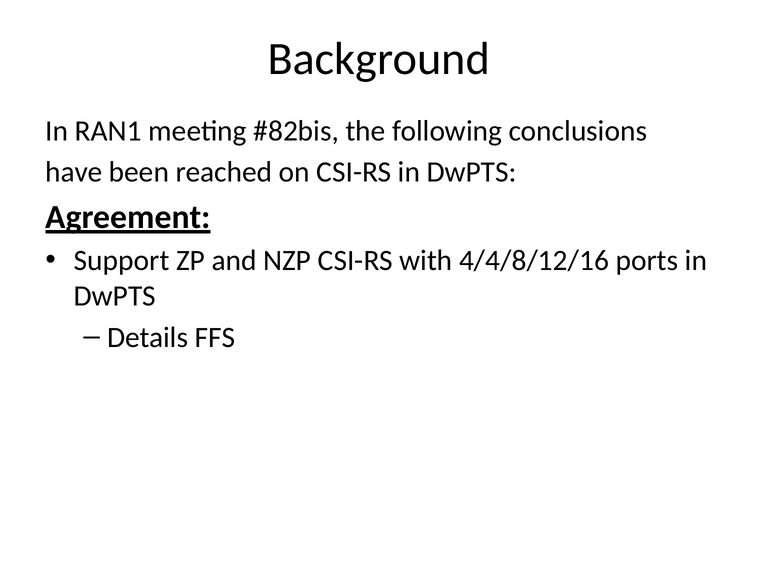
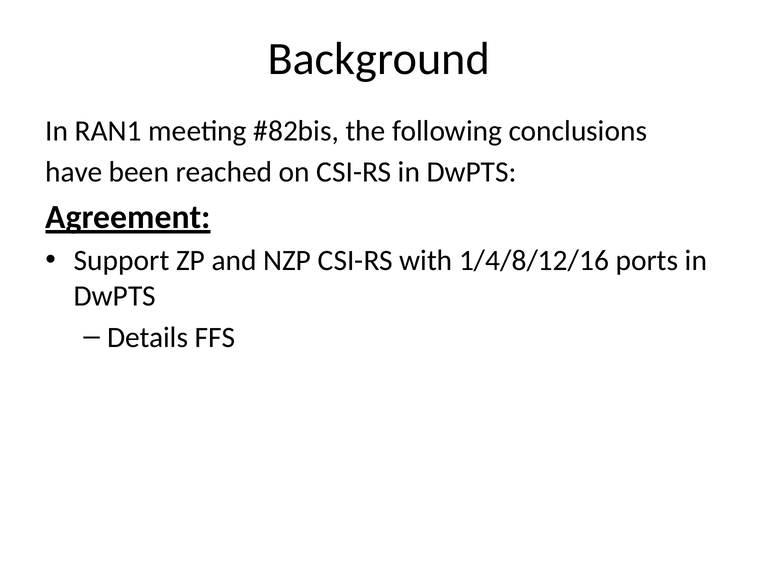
4/4/8/12/16: 4/4/8/12/16 -> 1/4/8/12/16 (534, 260)
